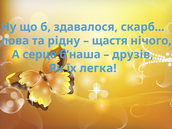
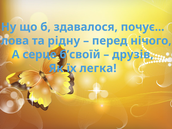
скарб: скарб -> почує (143, 27)
щастя: щастя -> перед (110, 41)
б’наша: б’наша -> б’своїй (80, 55)
